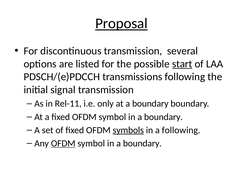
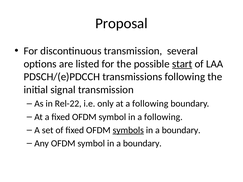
Proposal underline: present -> none (121, 24)
Rel-11: Rel-11 -> Rel-22 (68, 104)
at a boundary: boundary -> following (150, 104)
boundary: boundary -> following (163, 117)
following: following -> boundary (181, 130)
OFDM underline: present -> none (63, 144)
